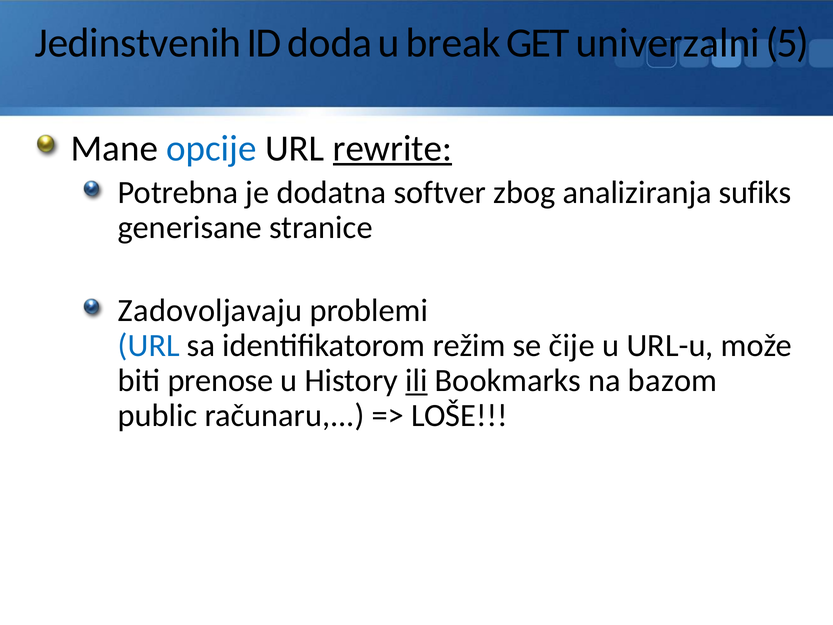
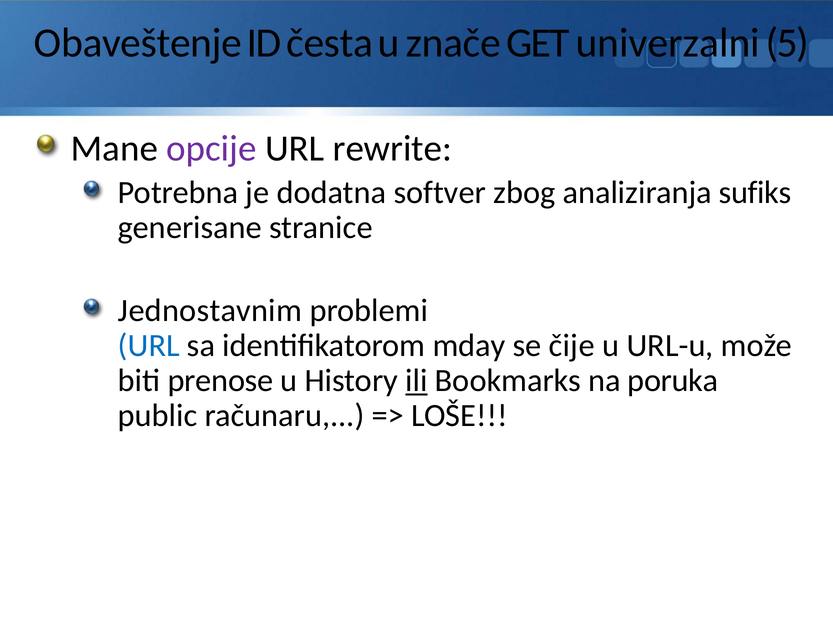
Jedinstvenih: Jedinstvenih -> Obaveštenje (138, 43)
doda: doda -> česta (330, 43)
break: break -> znače (453, 43)
opcije colour: blue -> purple (212, 148)
rewrite underline: present -> none (392, 148)
Zadovoljavaju: Zadovoljavaju -> Jednostavnim (210, 310)
režim: režim -> mday (469, 345)
bazom: bazom -> poruka (673, 380)
